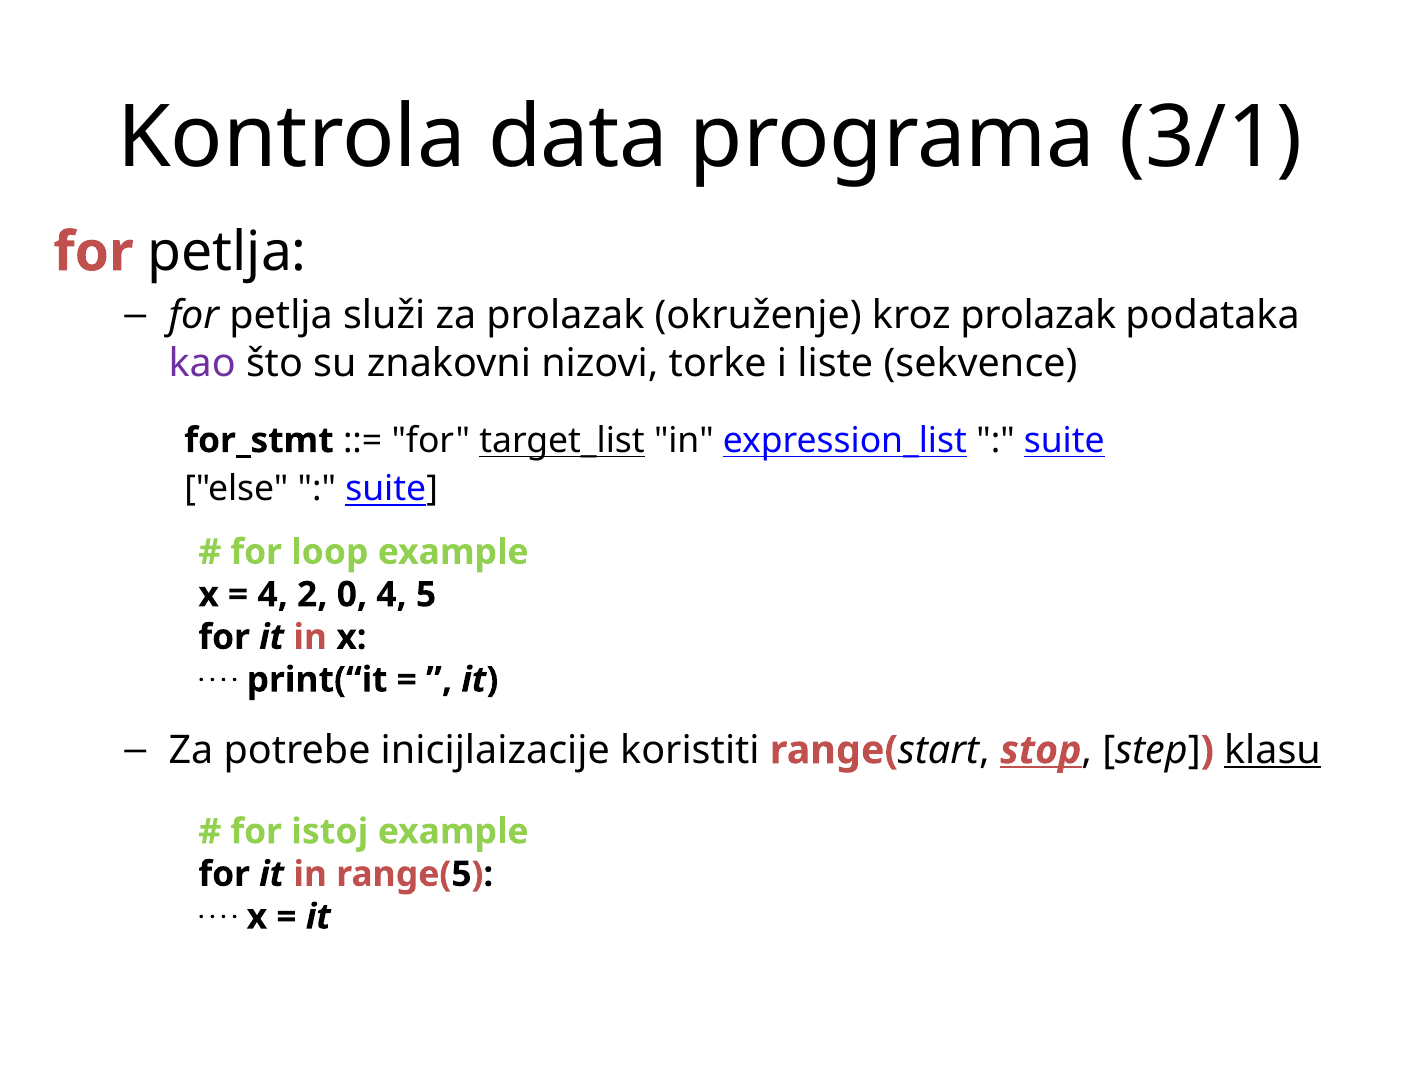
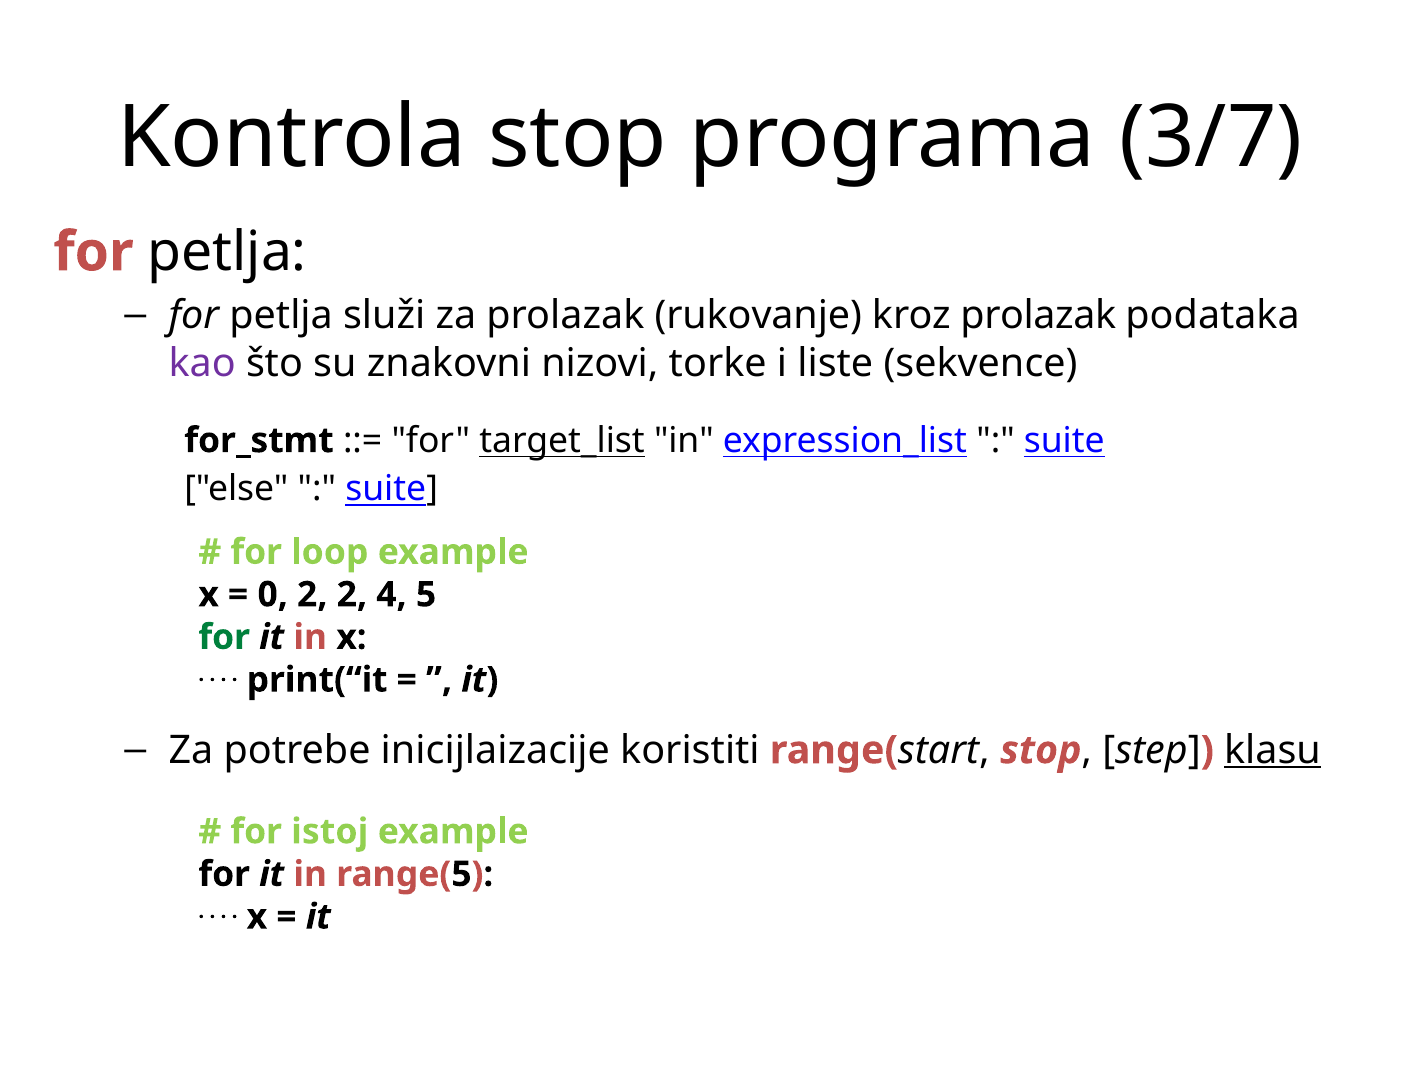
Kontrola data: data -> stop (578, 137)
3/1: 3/1 -> 3/7 (1211, 137)
okruženje: okruženje -> rukovanje (758, 316)
4: 4 -> 0 (273, 595)
2 0: 0 -> 2 (352, 595)
for colour: black -> green (224, 637)
stop underline: present -> none (1041, 750)
